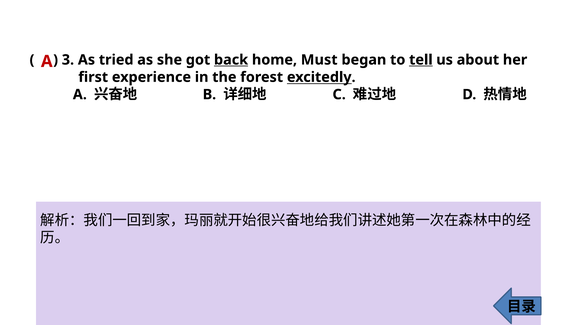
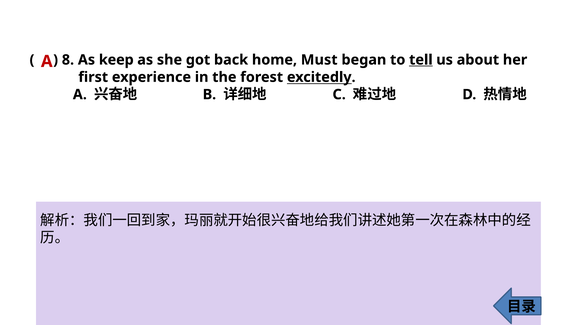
3: 3 -> 8 (68, 60)
tried: tried -> keep (116, 60)
back underline: present -> none (231, 60)
